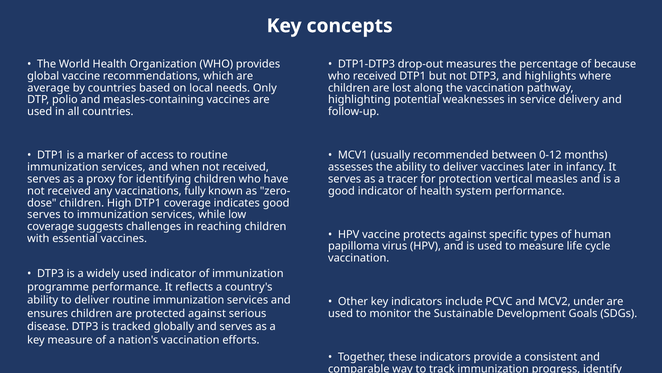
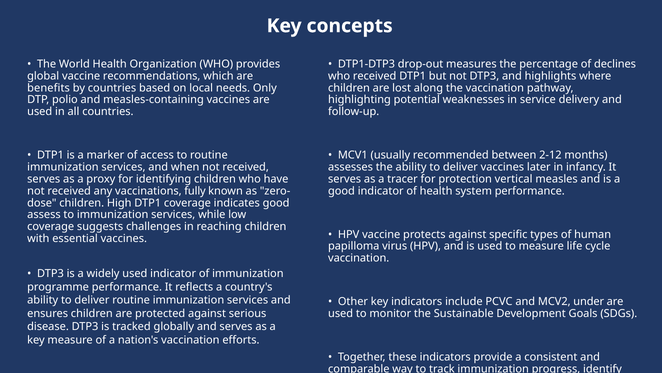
because: because -> declines (615, 64)
average: average -> benefits (49, 88)
0-12: 0-12 -> 2-12 (550, 155)
serves: serves -> assess (44, 214)
